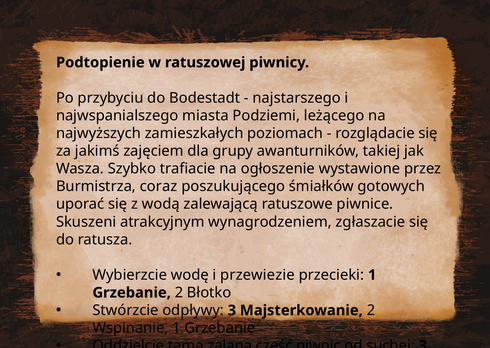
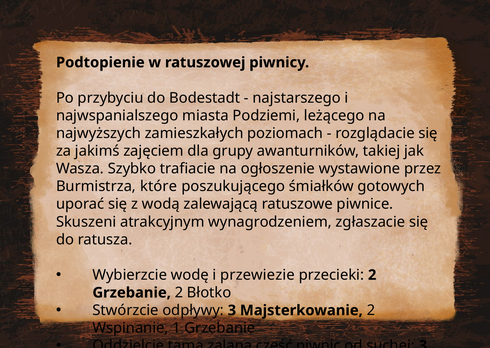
coraz: coraz -> które (159, 186)
przecieki 1: 1 -> 2 (372, 275)
